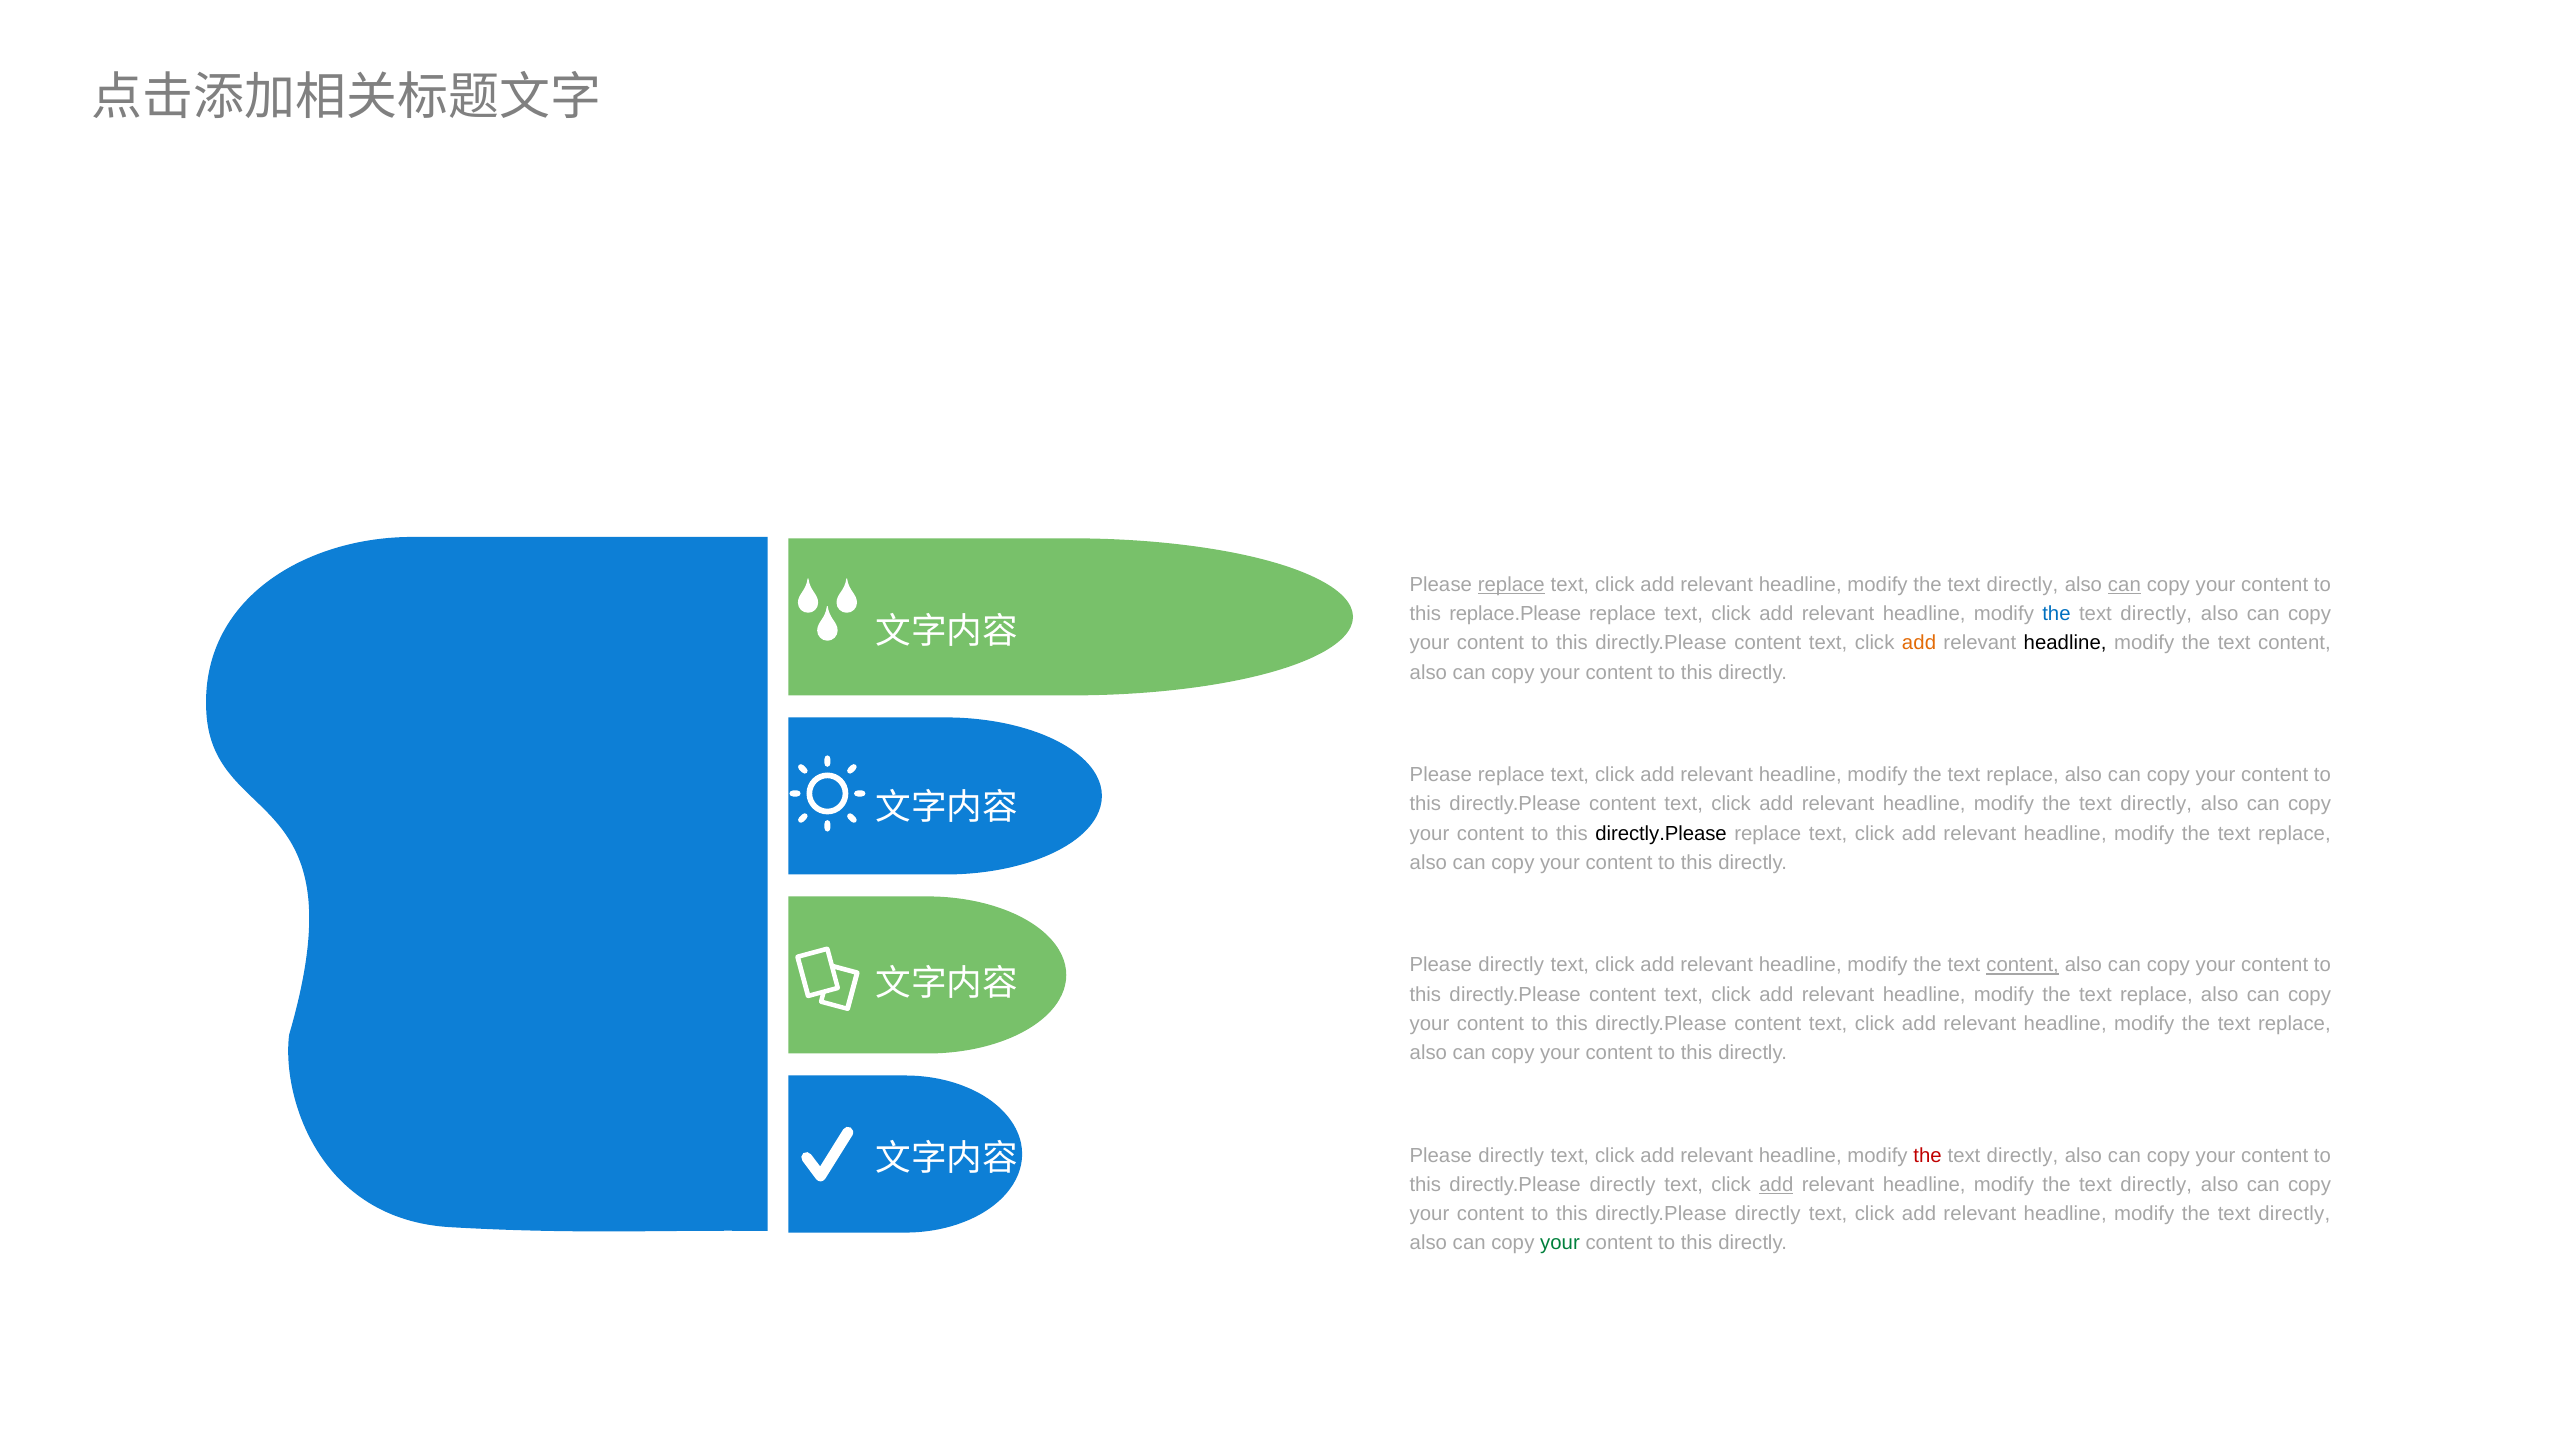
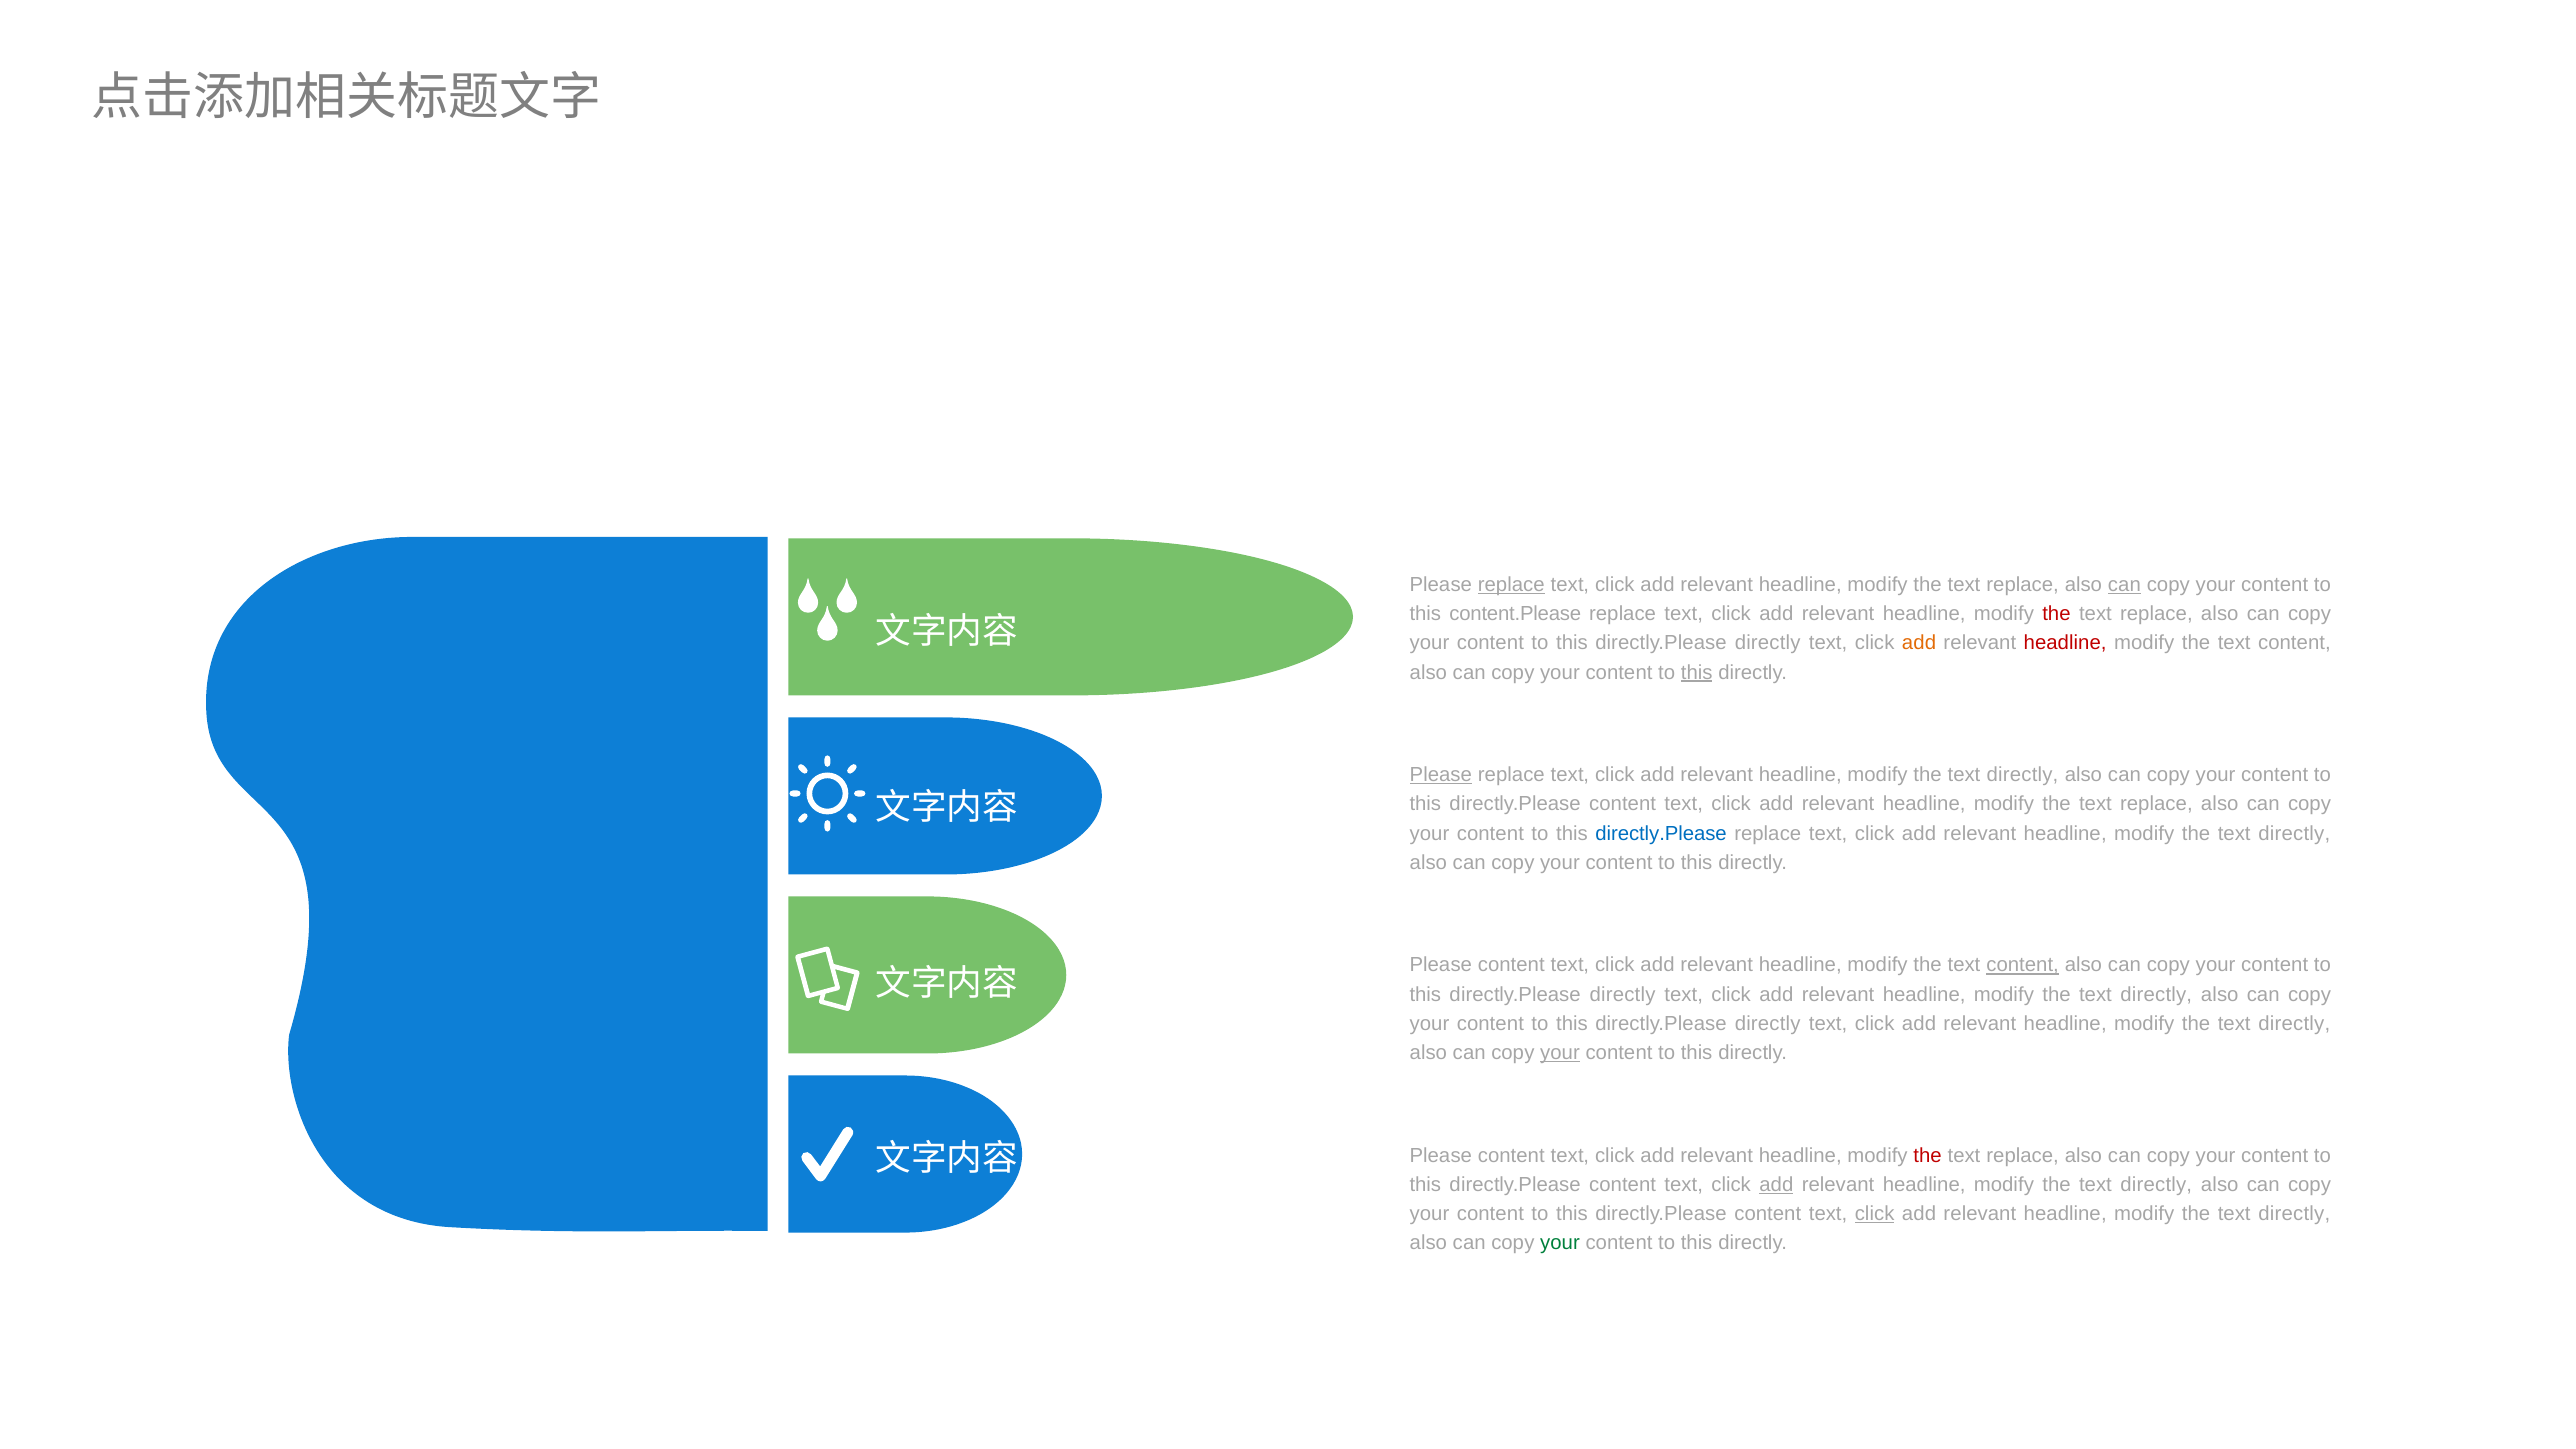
directly: directly -> replace (2023, 585)
replace.Please: replace.Please -> content.Please (1515, 614)
the colour: blue -> red (2056, 614)
directly: directly -> replace (2156, 614)
content: content -> directly (1768, 643)
headline colour: black -> red (2065, 643)
this underline: none -> present (1697, 672)
Please underline: none -> present (1441, 775)
replace: replace -> directly (2022, 775)
directly: directly -> replace (2156, 804)
directly.Please colour: black -> blue (1661, 833)
replace: replace -> directly (2294, 833)
directly: directly -> content (1511, 965)
content: content -> directly (1623, 994)
replace: replace -> directly (2156, 994)
content: content -> directly (1768, 1024)
replace: replace -> directly (2294, 1024)
your underline: none -> present (1560, 1053)
directly: directly -> content (1511, 1155)
directly: directly -> replace (2023, 1155)
directly: directly -> content (1623, 1185)
directly: directly -> content (1768, 1214)
click underline: none -> present (1875, 1214)
